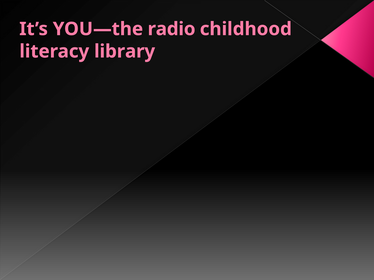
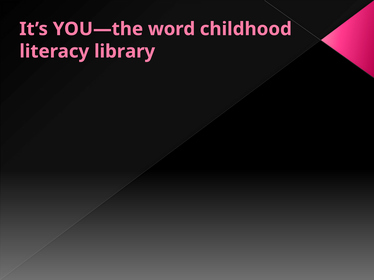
radio: radio -> word (172, 29)
